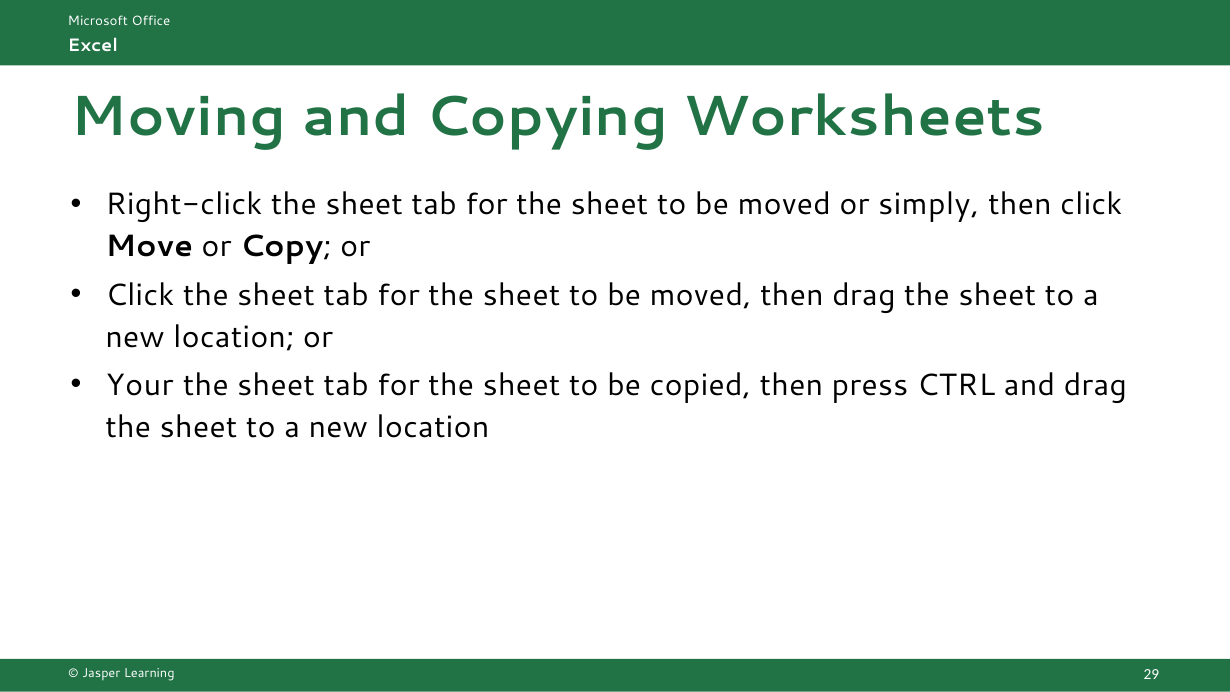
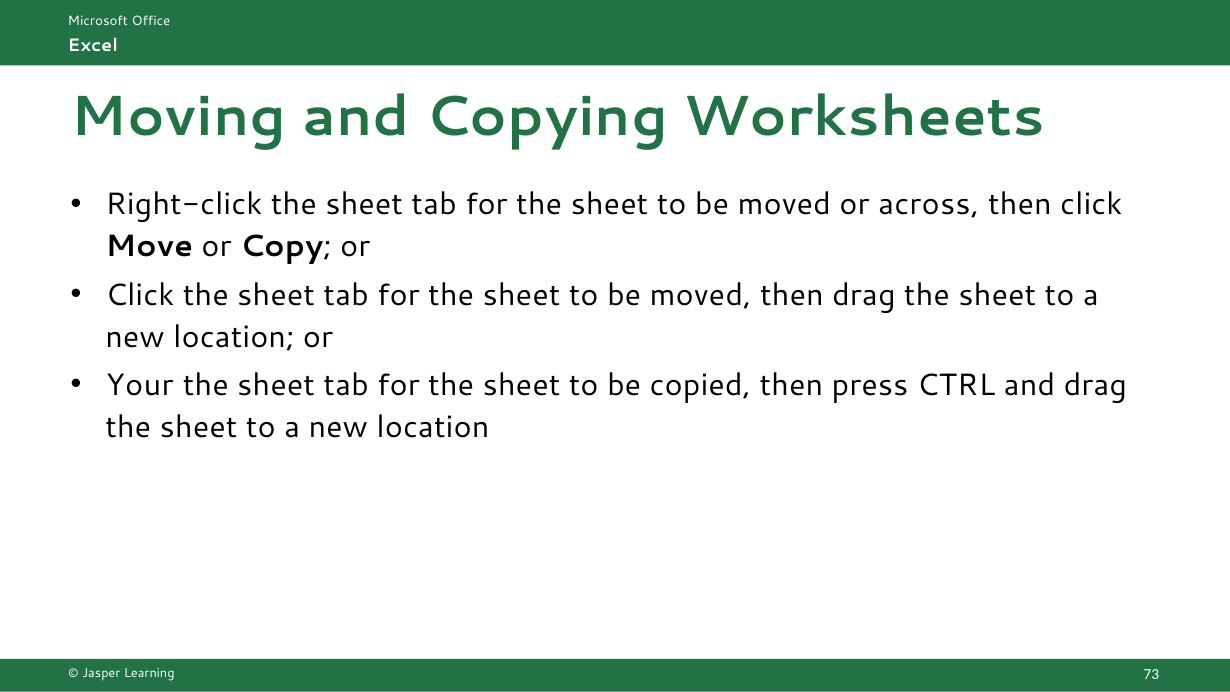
simply: simply -> across (929, 205)
29: 29 -> 73 (1151, 675)
